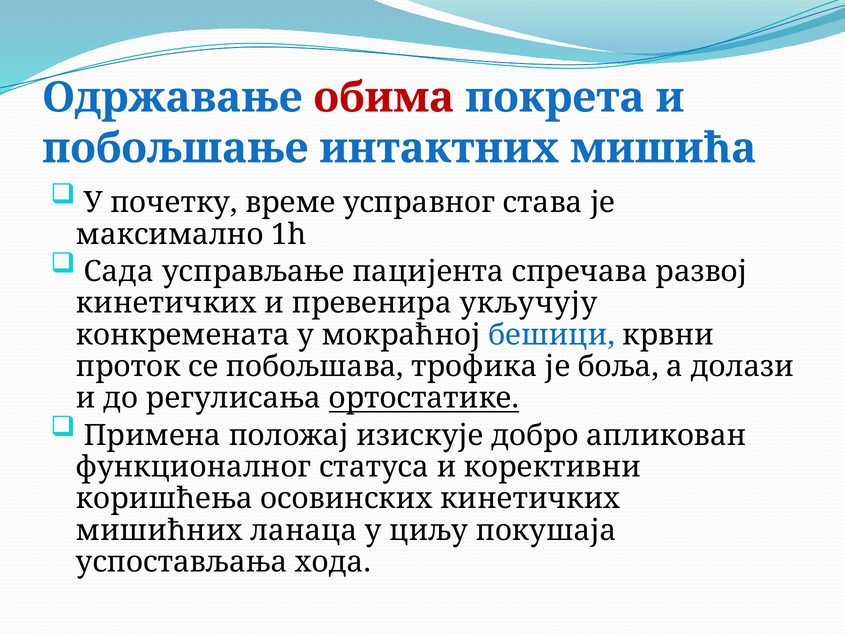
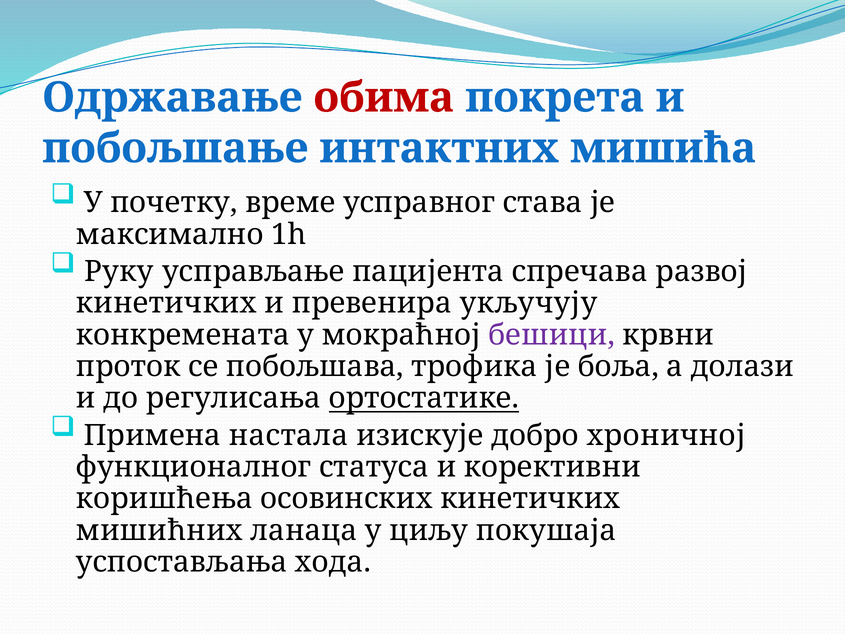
Сада: Сада -> Руку (119, 271)
бешици colour: blue -> purple (552, 335)
положај: положај -> настала (289, 435)
апликован: апликован -> хроничној (666, 435)
